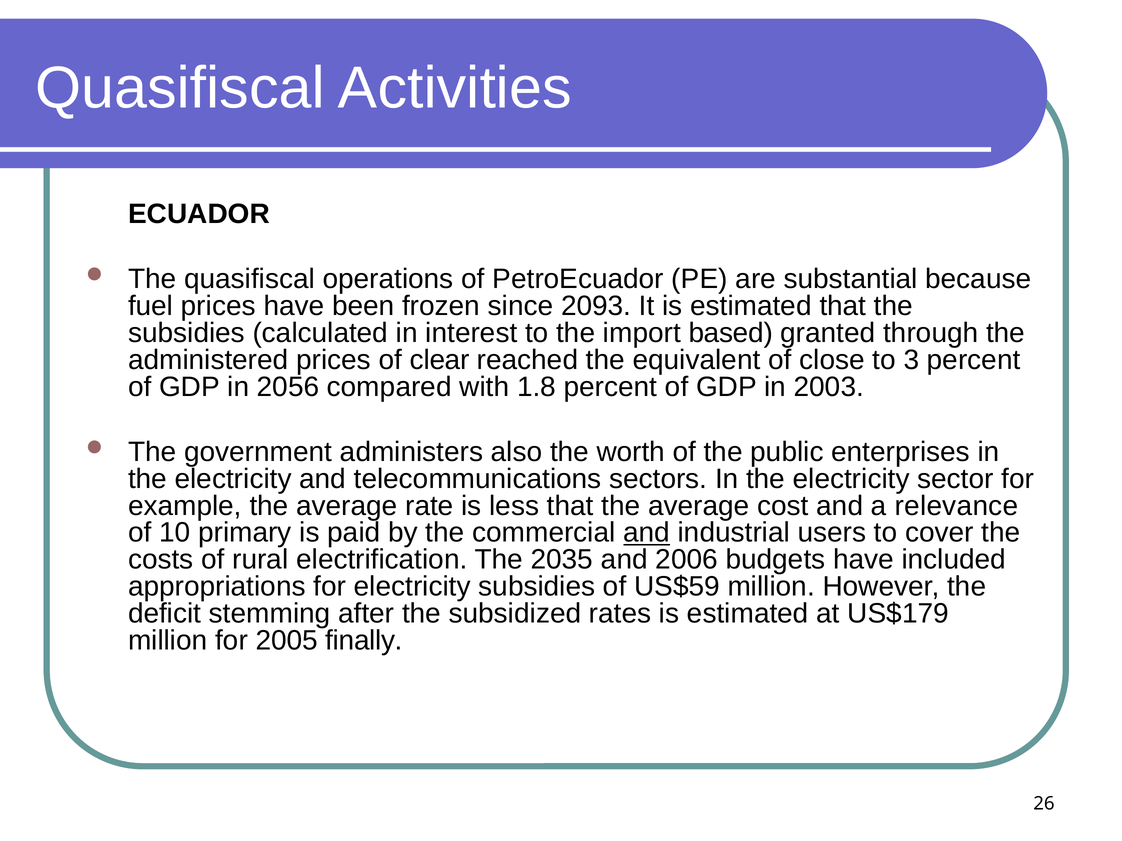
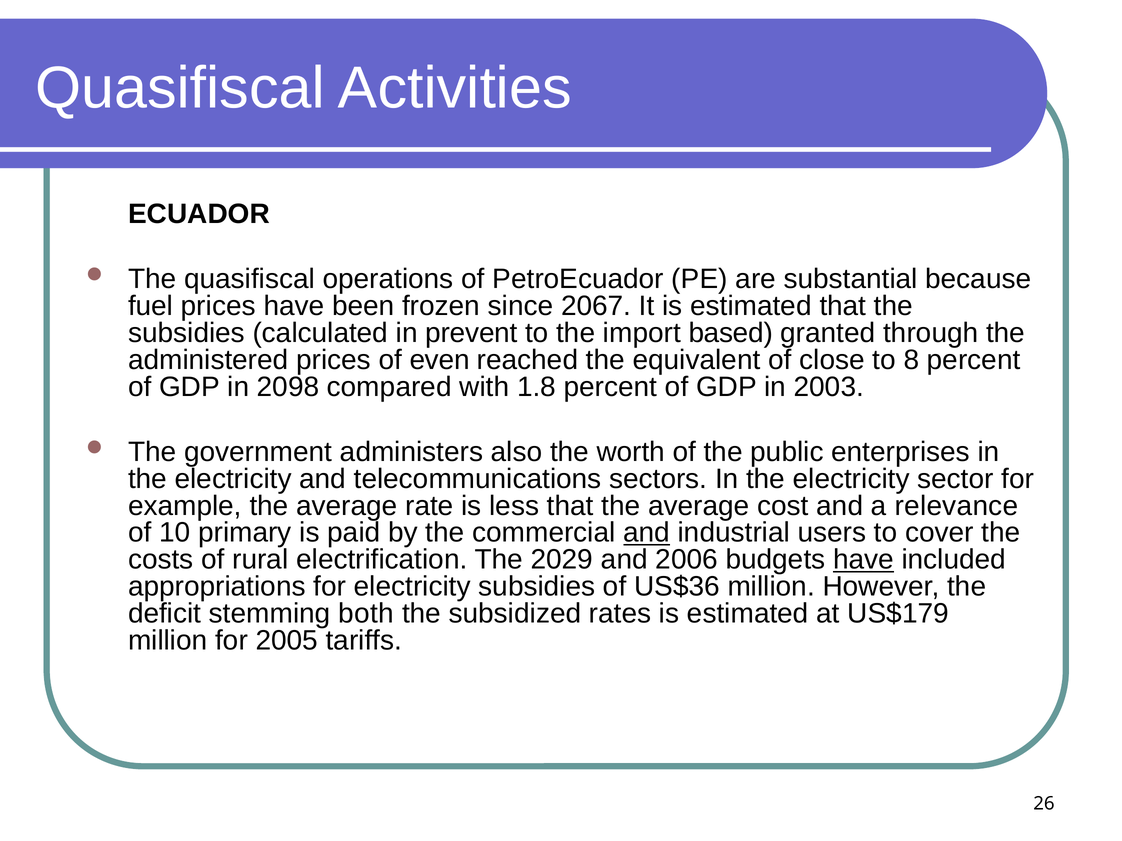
2093: 2093 -> 2067 (596, 306)
interest: interest -> prevent (472, 333)
clear: clear -> even (440, 360)
3: 3 -> 8 (911, 360)
2056: 2056 -> 2098 (288, 387)
2035: 2035 -> 2029 (562, 560)
have underline: none -> present (863, 560)
US$59: US$59 -> US$36 (677, 587)
after: after -> both (366, 614)
finally: finally -> tariffs (364, 641)
